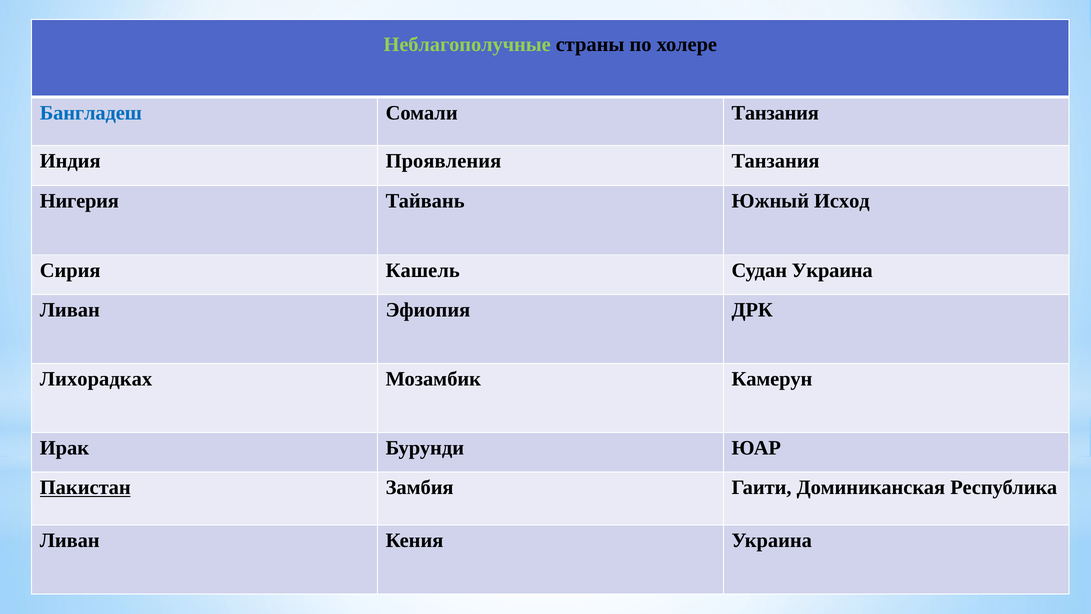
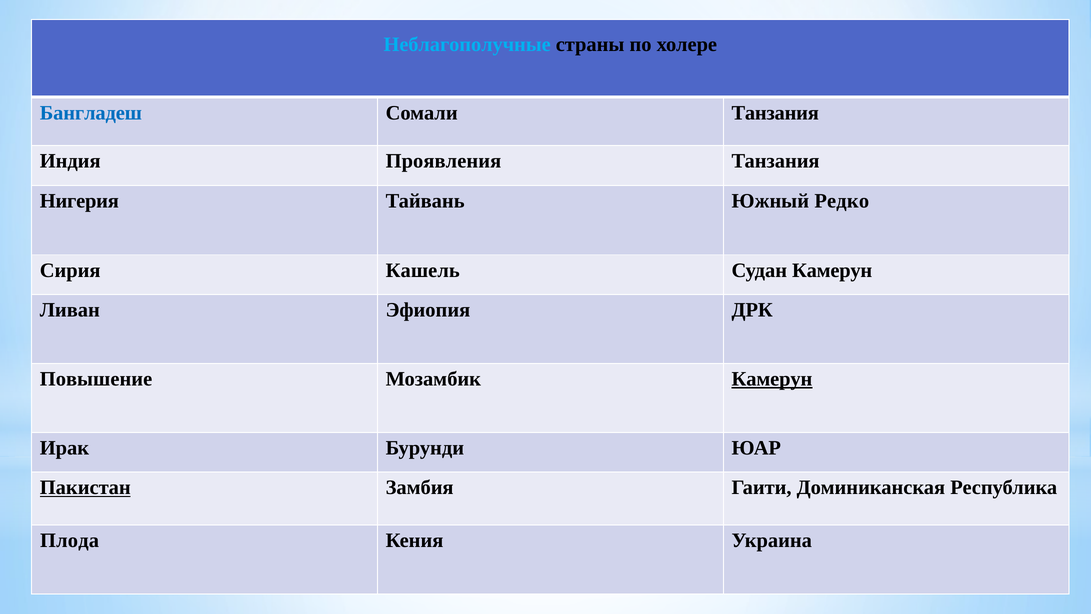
Неблагополучные colour: light green -> light blue (467, 45)
Исход: Исход -> Редко (842, 201)
Судан Украина: Украина -> Камерун (832, 270)
Лихорадках: Лихорадках -> Повышение (96, 379)
Камерун underline: none -> present (772, 379)
Ливан: Ливан -> Плода (70, 540)
